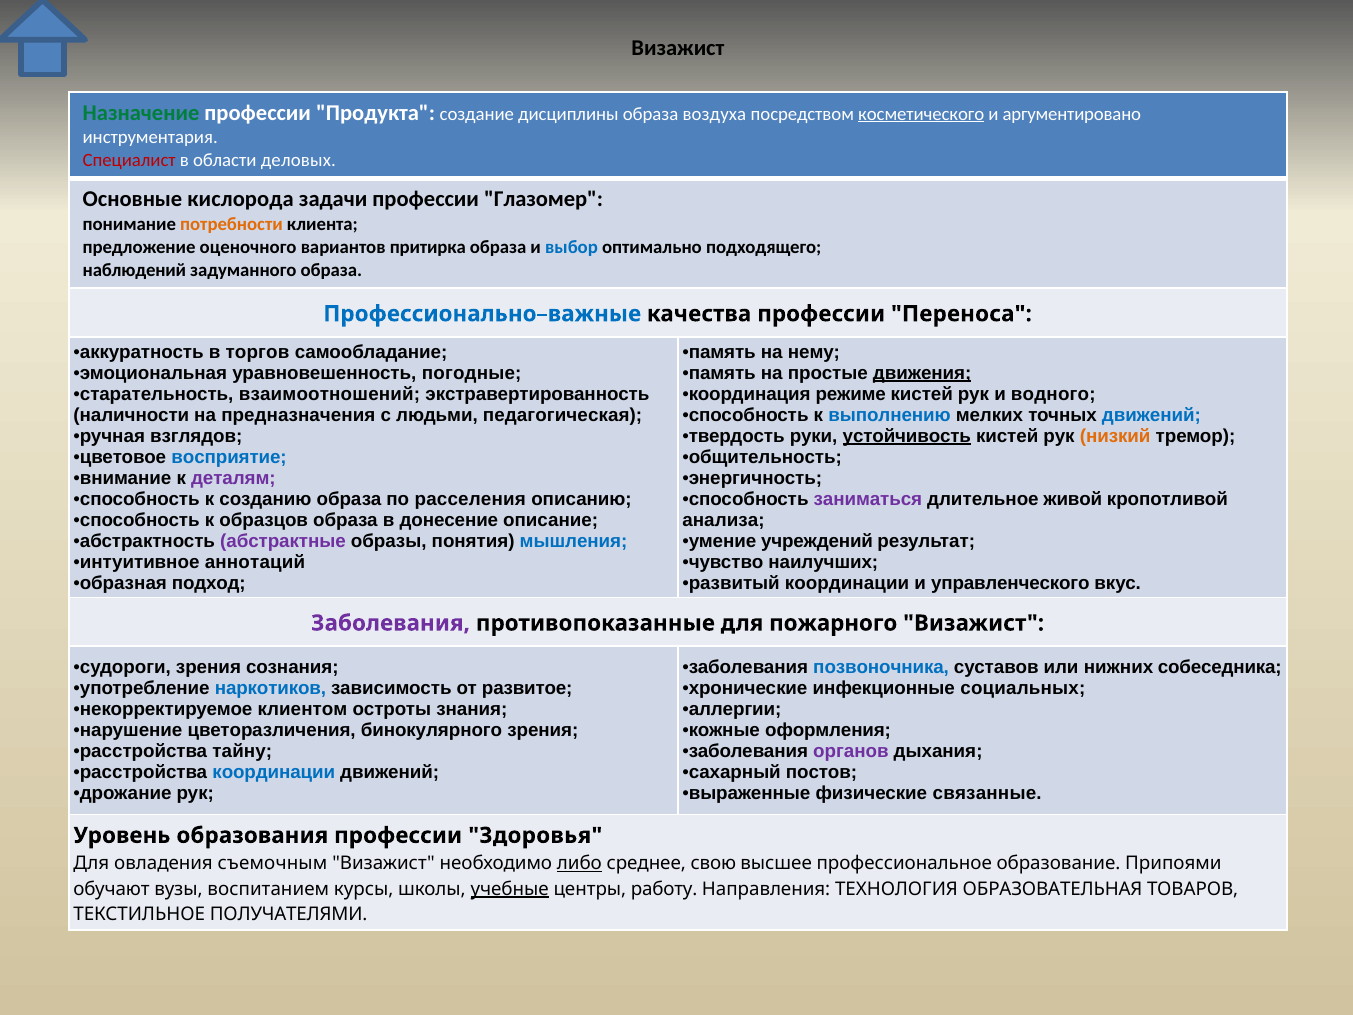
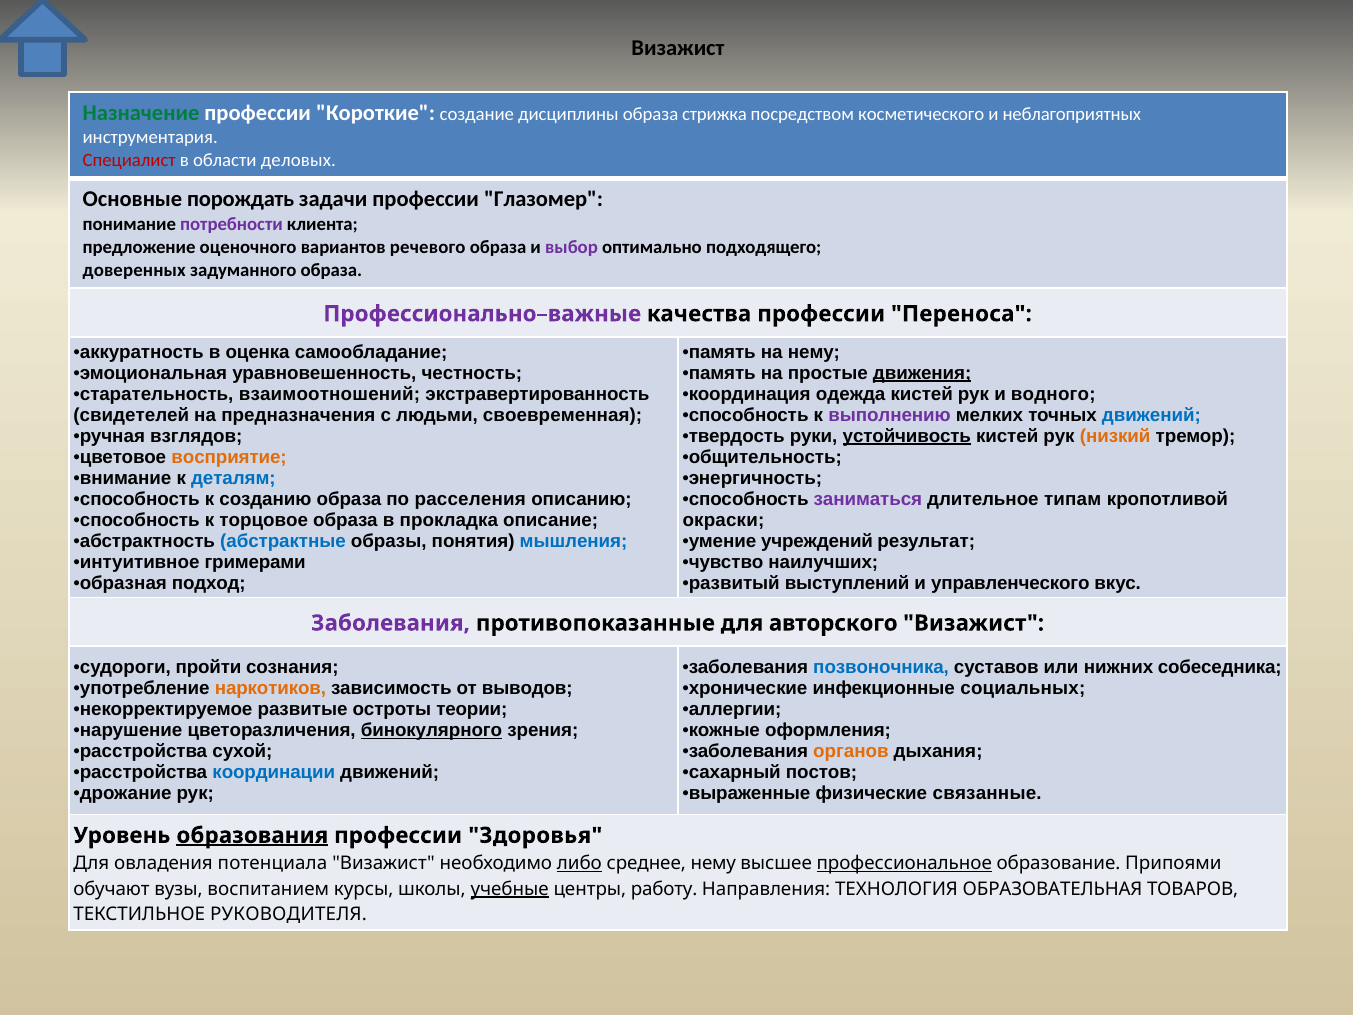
Продукта: Продукта -> Короткие (376, 113)
воздуха: воздуха -> стрижка (715, 114)
косметического underline: present -> none (921, 114)
аргументировано: аргументировано -> неблагоприятных (1072, 114)
кислорода: кислорода -> порождать (241, 199)
потребности colour: orange -> purple (231, 224)
притирка: притирка -> речевого (428, 247)
выбор colour: blue -> purple (572, 247)
наблюдений: наблюдений -> доверенных (134, 270)
Профессионально–важные colour: blue -> purple (482, 314)
торгов: торгов -> оценка (258, 352)
погодные: погодные -> честность (472, 373)
режиме: режиме -> одежда (851, 394)
наличности: наличности -> свидетелей (131, 415)
педагогическая: педагогическая -> своевременная (563, 415)
выполнению colour: blue -> purple (890, 415)
восприятие colour: blue -> orange (229, 457)
деталям colour: purple -> blue (233, 478)
живой: живой -> типам (1073, 499)
образцов: образцов -> торцовое (264, 520)
донесение: донесение -> прокладка (449, 520)
анализа: анализа -> окраски (723, 520)
абстрактные colour: purple -> blue (283, 541)
аннотаций: аннотаций -> гримерами (255, 562)
развитый координации: координации -> выступлений (847, 583)
пожарного: пожарного -> авторского (833, 623)
судороги зрения: зрения -> пройти (209, 667)
наркотиков colour: blue -> orange (270, 688)
развитое: развитое -> выводов (527, 688)
клиентом: клиентом -> развитые (303, 709)
знания: знания -> теории (472, 709)
бинокулярного underline: none -> present (431, 730)
тайну: тайну -> сухой (242, 751)
органов colour: purple -> orange (851, 751)
образования underline: none -> present (252, 835)
съемочным: съемочным -> потенциала (273, 863)
среднее свою: свою -> нему (713, 863)
профессиональное underline: none -> present (904, 863)
ПОЛУЧАТЕЛЯМИ: ПОЛУЧАТЕЛЯМИ -> РУКОВОДИТЕЛЯ (288, 914)
